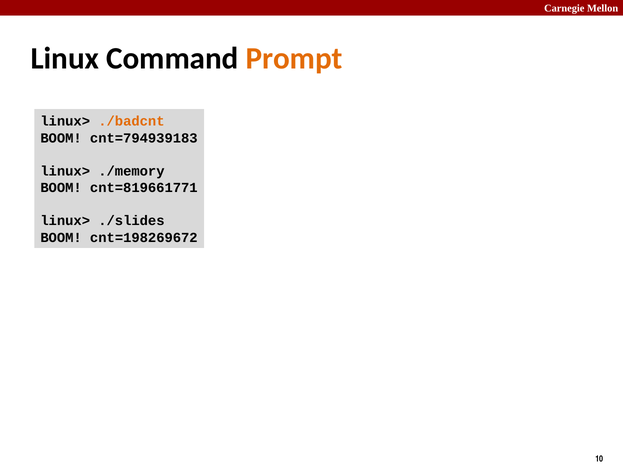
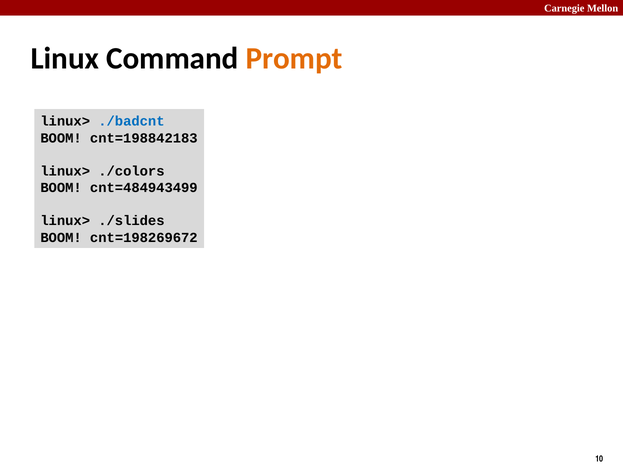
./badcnt colour: orange -> blue (131, 121)
cnt=794939183: cnt=794939183 -> cnt=198842183 (144, 138)
./memory: ./memory -> ./colors (131, 171)
cnt=819661771: cnt=819661771 -> cnt=484943499 (144, 188)
